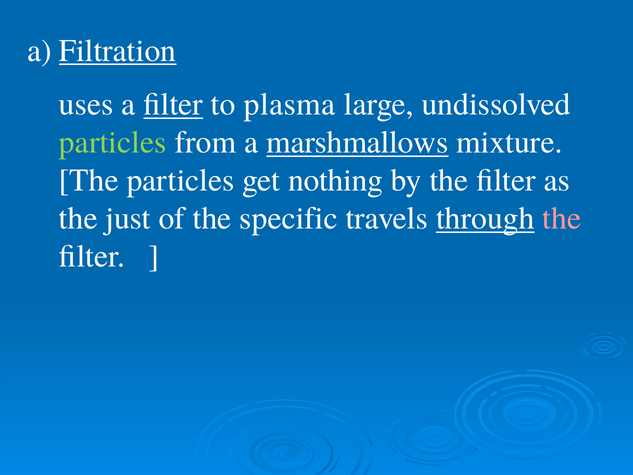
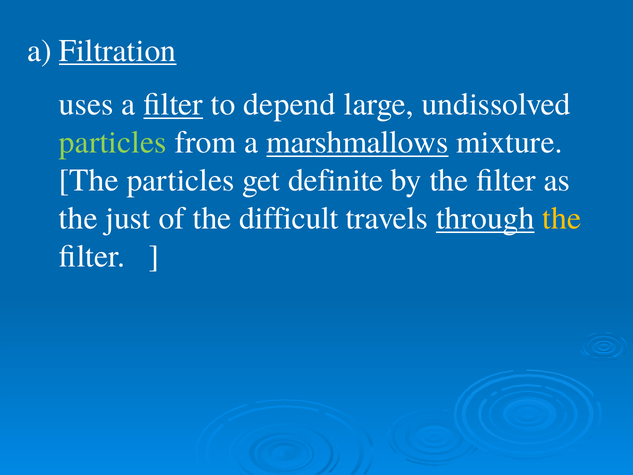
plasma: plasma -> depend (290, 104)
nothing: nothing -> definite (336, 180)
specific: specific -> difficult (289, 218)
the colour: pink -> yellow (562, 218)
